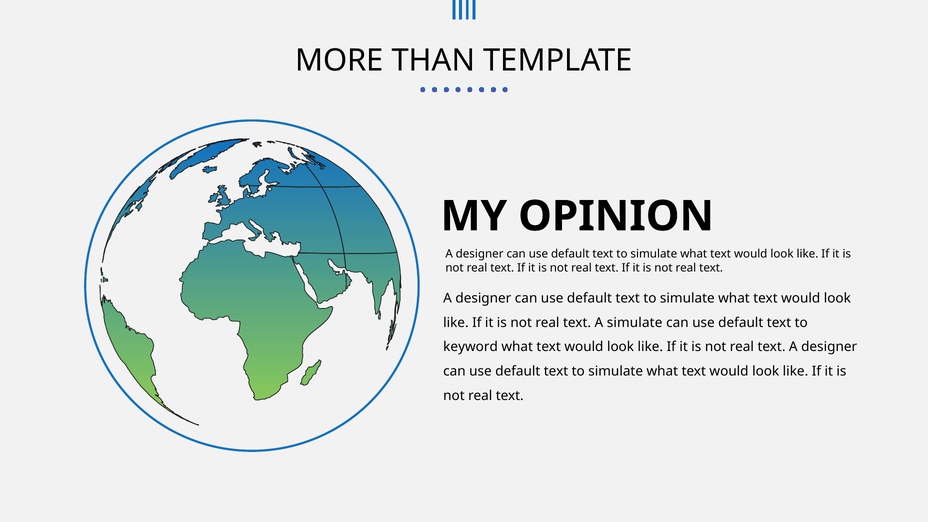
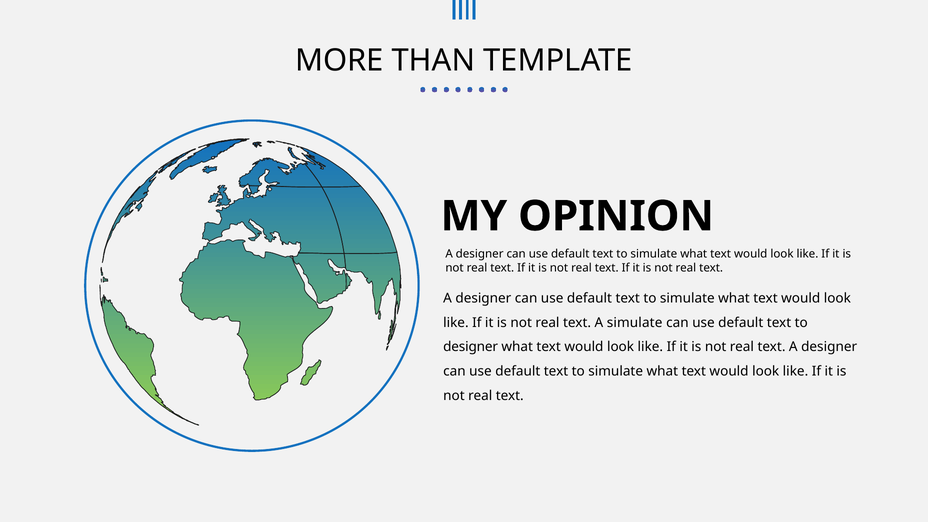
keyword: keyword -> designer (471, 347)
